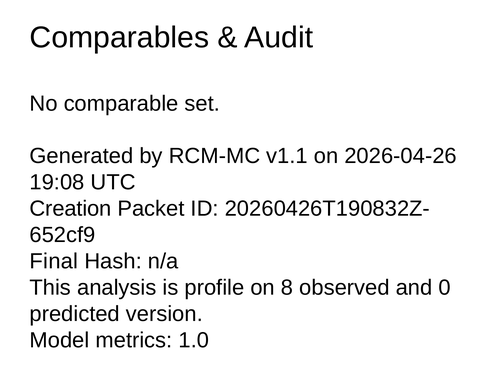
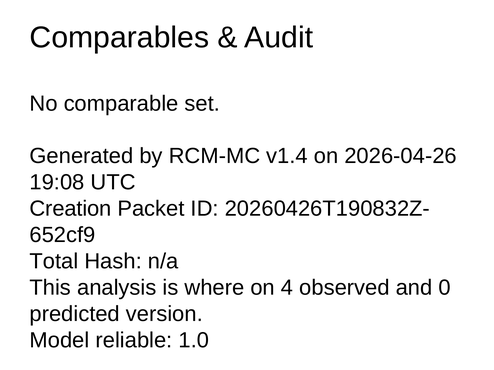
v1.1: v1.1 -> v1.4 (287, 156)
Final: Final -> Total (54, 262)
profile: profile -> where (214, 288)
8: 8 -> 4 (287, 288)
metrics: metrics -> reliable (134, 341)
